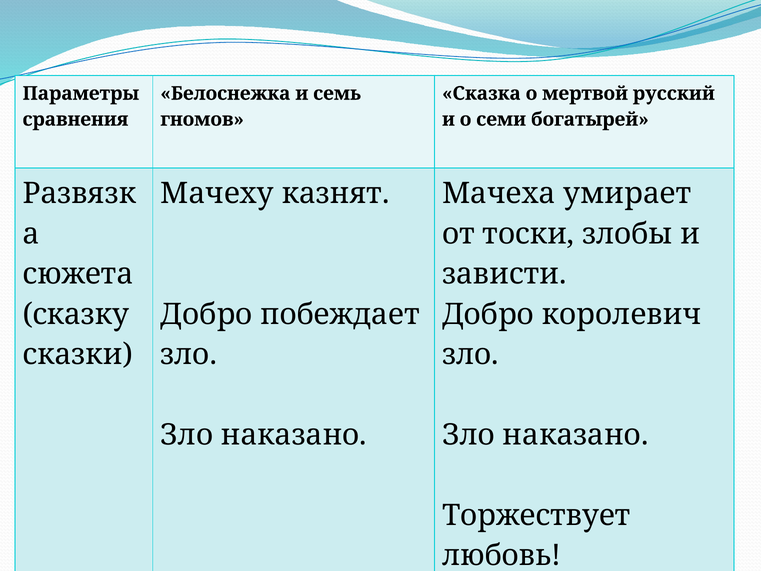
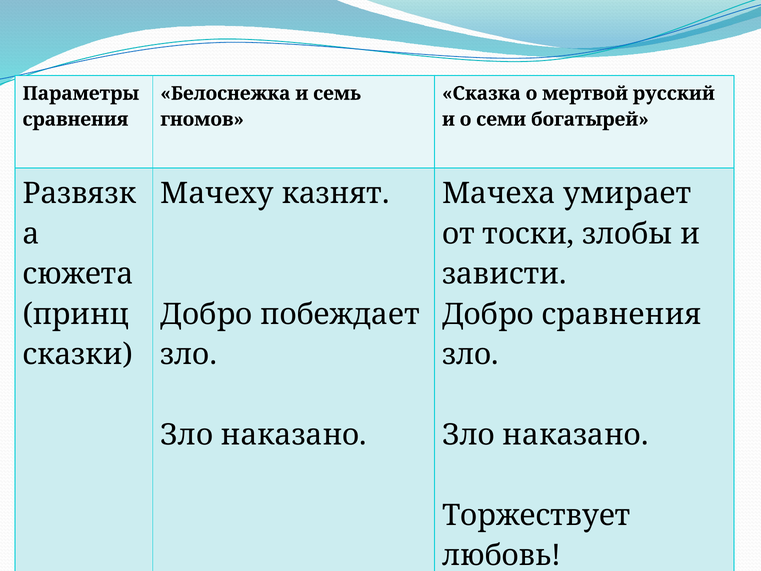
сказку: сказку -> принц (76, 314)
Добро королевич: королевич -> сравнения (622, 314)
